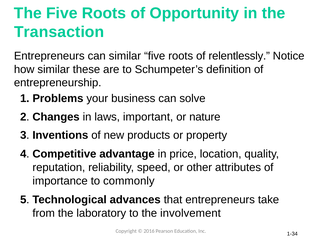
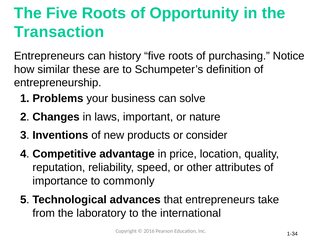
can similar: similar -> history (125, 56)
relentlessly: relentlessly -> purchasing (239, 56)
property: property -> consider (207, 135)
involvement: involvement -> international (191, 213)
